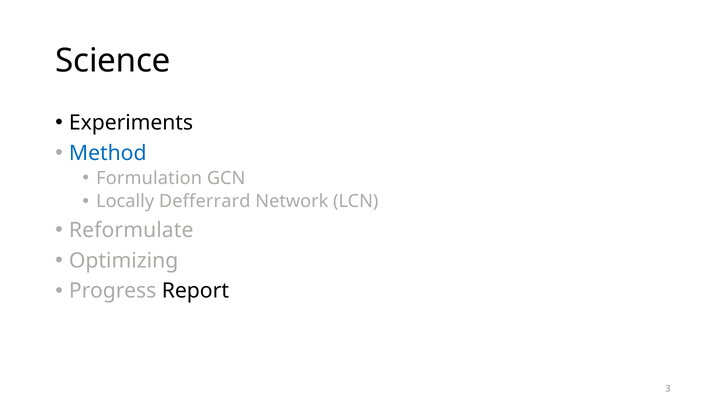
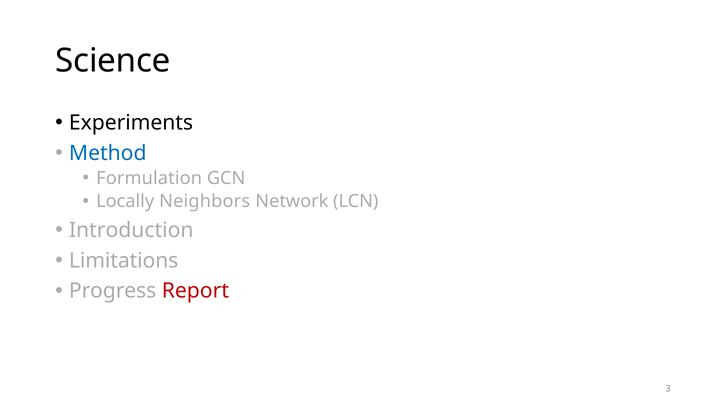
Defferrard: Defferrard -> Neighbors (205, 202)
Reformulate: Reformulate -> Introduction (131, 230)
Optimizing: Optimizing -> Limitations (124, 261)
Report colour: black -> red (195, 291)
